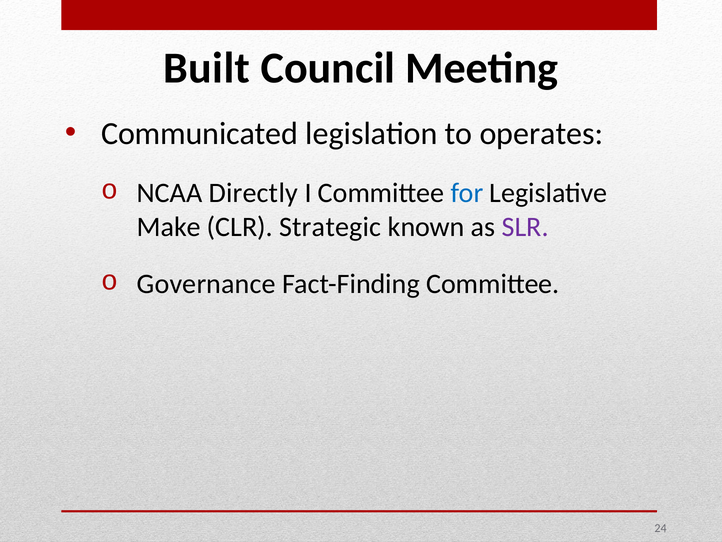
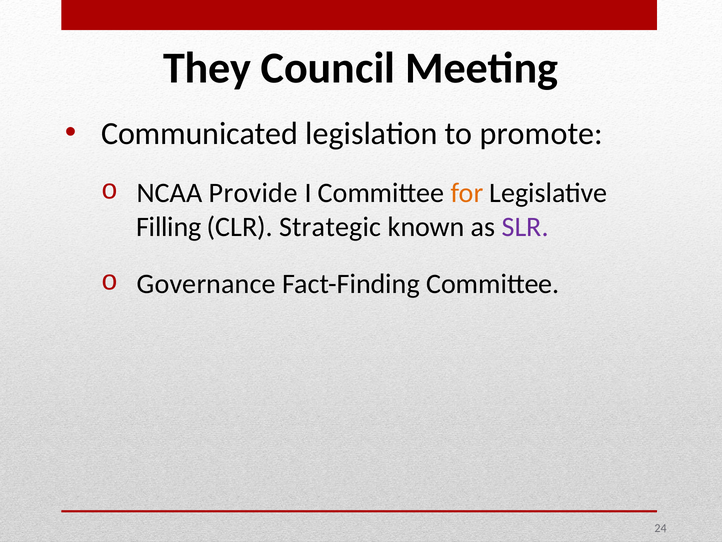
Built: Built -> They (207, 68)
operates: operates -> promote (541, 133)
Directly: Directly -> Provide (253, 193)
for colour: blue -> orange (467, 193)
Make: Make -> Filling (169, 227)
